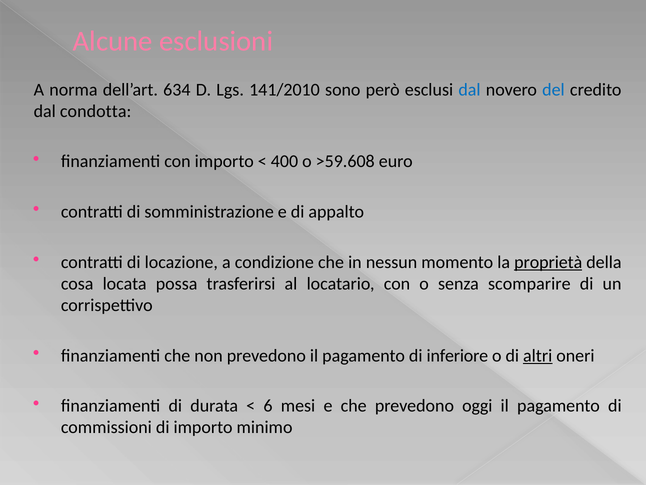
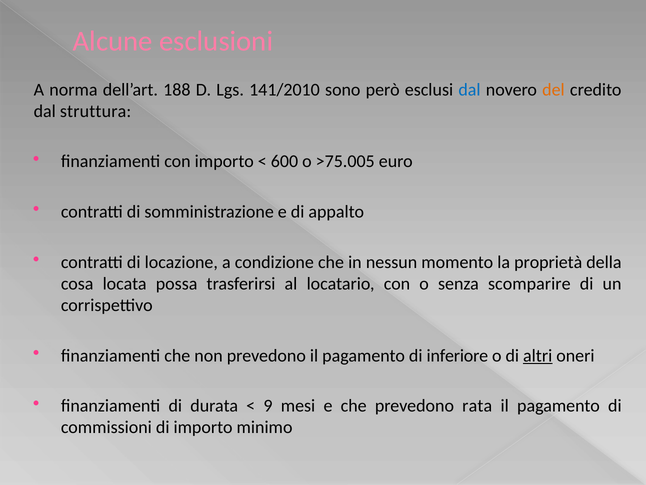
634: 634 -> 188 (177, 90)
del colour: blue -> orange (553, 90)
condotta: condotta -> struttura (96, 111)
400: 400 -> 600 (284, 161)
>59.608: >59.608 -> >75.005 (345, 161)
proprietà underline: present -> none (548, 262)
6: 6 -> 9 (268, 405)
oggi: oggi -> rata (477, 405)
